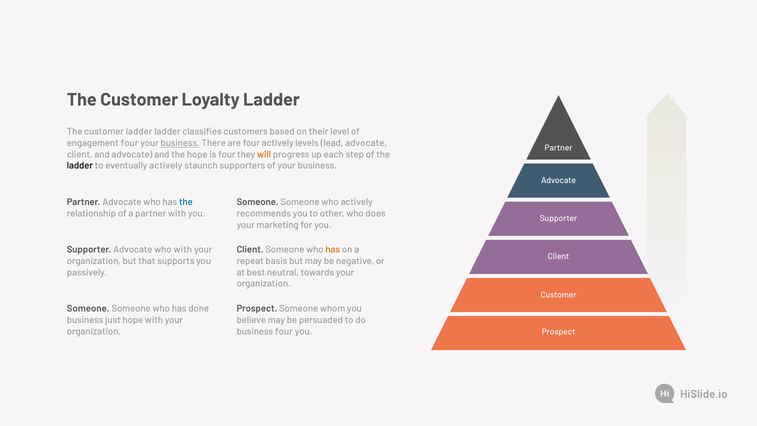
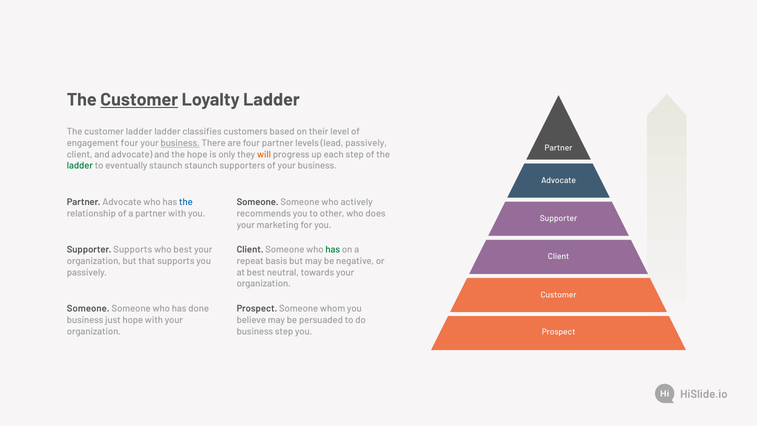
Customer underline: none -> present (139, 100)
four actively: actively -> partner (278, 143)
lead advocate: advocate -> passively (366, 143)
is four: four -> only (227, 154)
ladder colour: black -> green (80, 166)
eventually actively: actively -> staunch (166, 166)
Supporter Advocate: Advocate -> Supports (133, 250)
who with: with -> best (183, 250)
has colour: orange -> green (333, 250)
business four: four -> step (284, 332)
